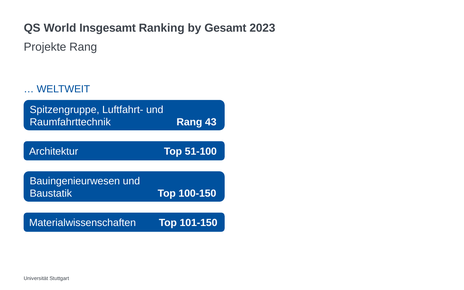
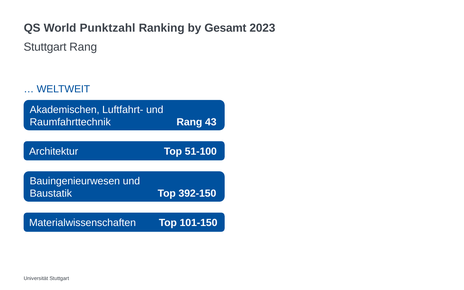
Insgesamt: Insgesamt -> Punktzahl (108, 28)
Projekte: Projekte -> Stuttgart (45, 47)
Spitzengruppe: Spitzengruppe -> Akademischen (65, 110)
100-150: 100-150 -> 392-150 (197, 193)
